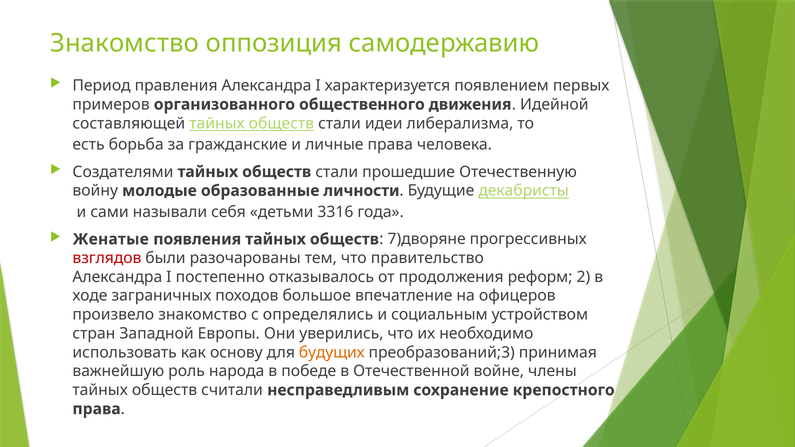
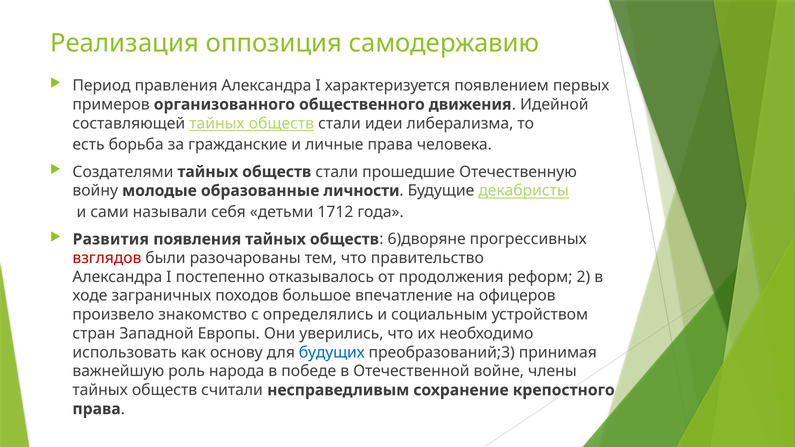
Знакомство: Знакомство -> Реализация (125, 43)
3316: 3316 -> 1712 (335, 212)
Женатые: Женатые -> Развития (111, 239)
7)дворяне: 7)дворяне -> 6)дворяне (427, 239)
будущих colour: orange -> blue (332, 353)
